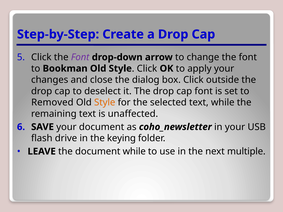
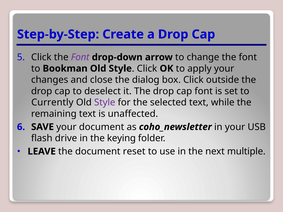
Removed: Removed -> Currently (52, 103)
Style colour: orange -> purple (105, 103)
document while: while -> reset (134, 152)
